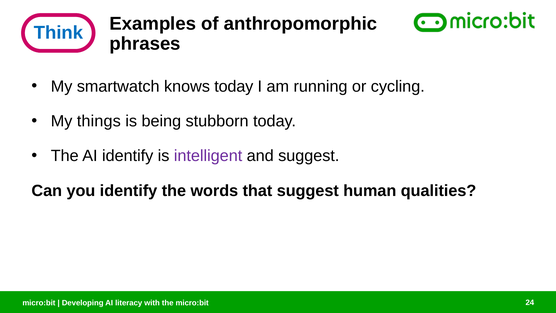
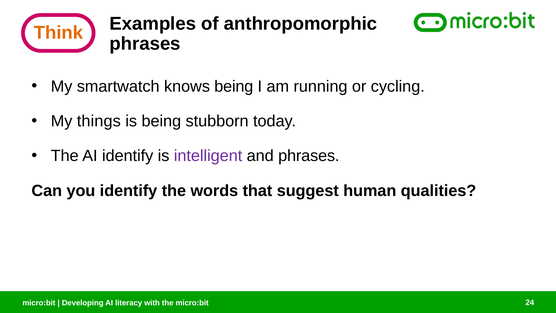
Think colour: blue -> orange (59, 33)
knows today: today -> being (234, 86)
and suggest: suggest -> phrases (309, 156)
